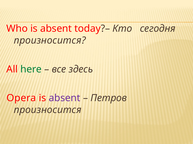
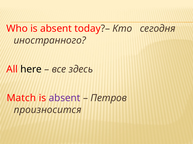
произносится: произносится -> иностранного (50, 41)
here colour: green -> black (31, 70)
Opera: Opera -> Match (21, 99)
